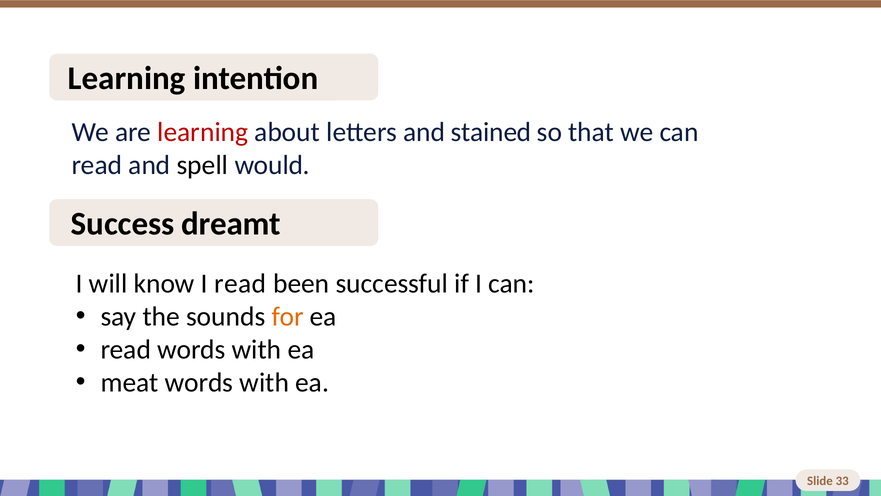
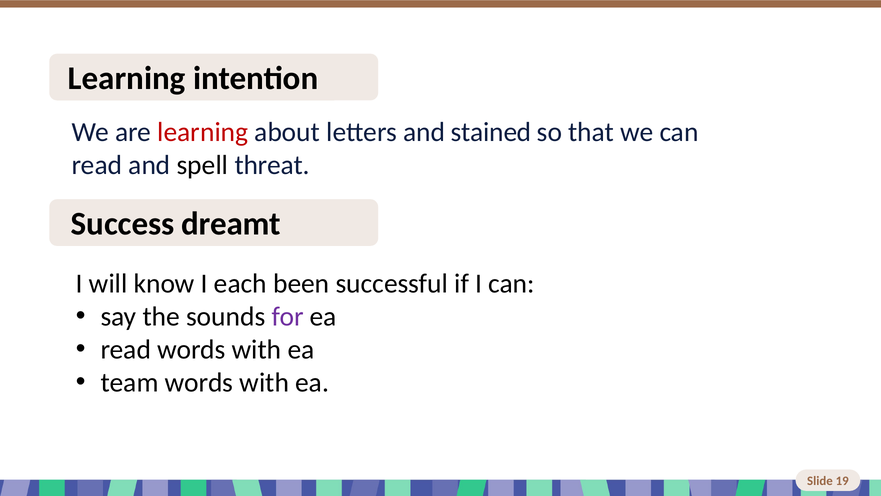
would: would -> threat (272, 165)
I read: read -> each (240, 283)
for colour: orange -> purple (288, 316)
meat: meat -> team (130, 382)
33: 33 -> 19 (842, 481)
